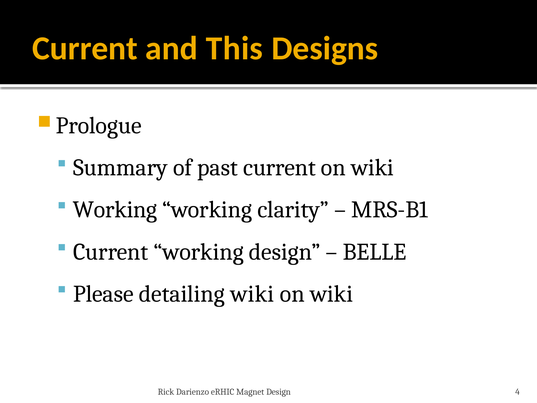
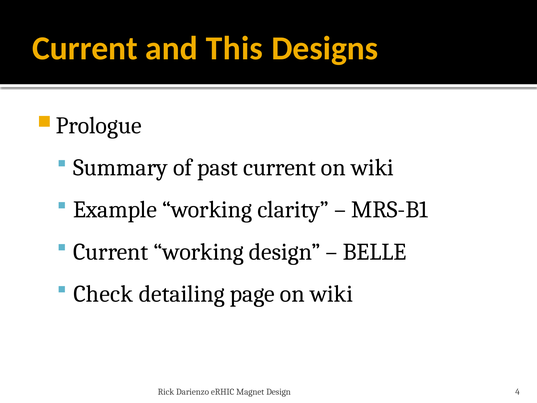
Working: Working -> Example (115, 210)
Please: Please -> Check (103, 294)
detailing wiki: wiki -> page (252, 294)
